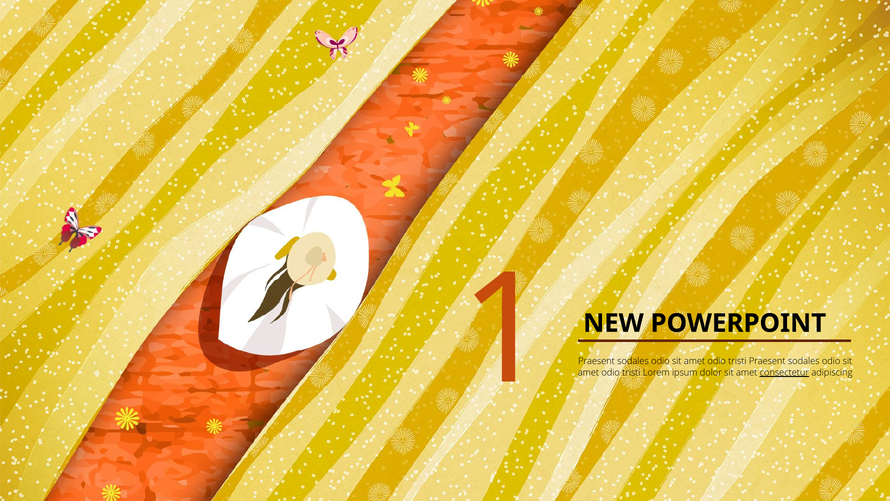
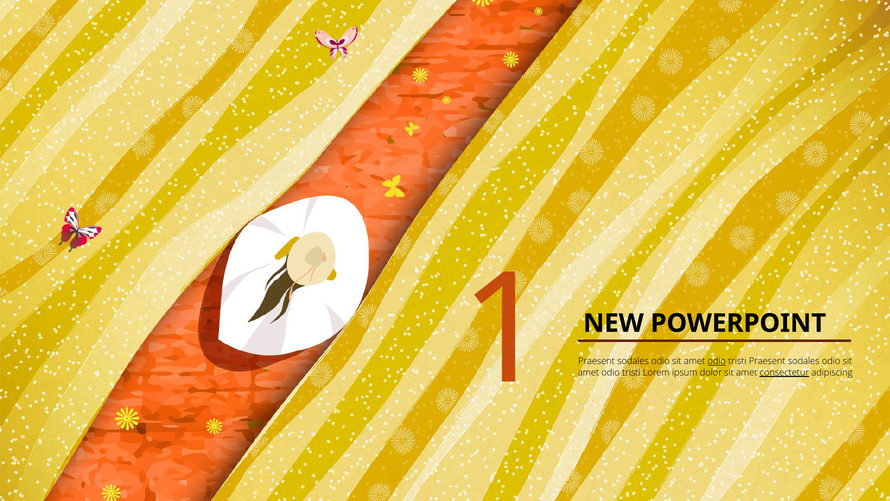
odio underline: none -> present (717, 361)
